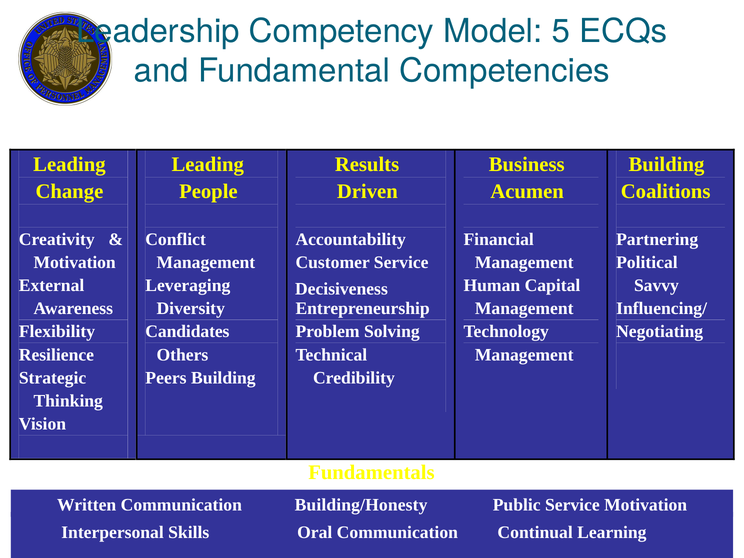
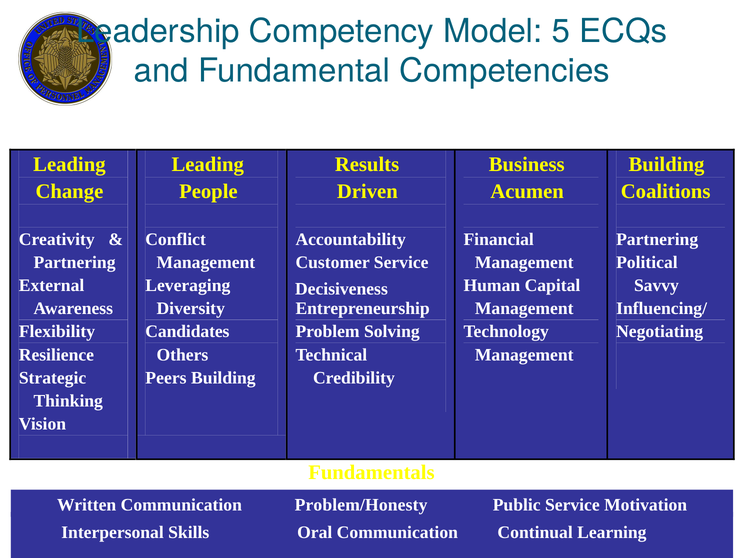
Motivation: Motivation -> Partnering (75, 262)
Building/Honesty: Building/Honesty -> Problem/Honesty (361, 505)
